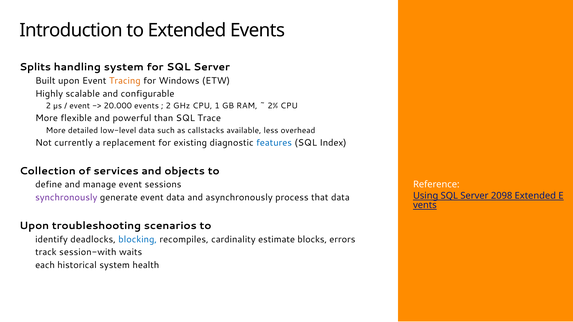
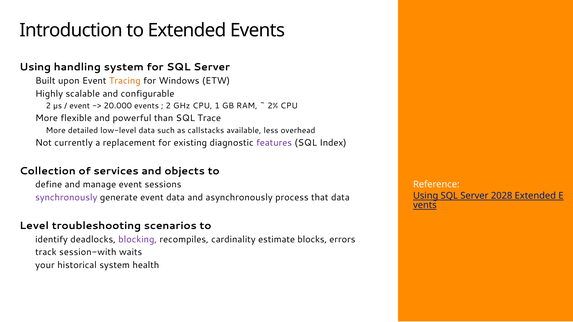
Splits: Splits -> Using (35, 67)
features colour: blue -> purple (274, 143)
2098: 2098 -> 2028 (502, 196)
Upon: Upon -> Level (34, 226)
blocking colour: blue -> purple (138, 239)
each: each -> your (45, 265)
